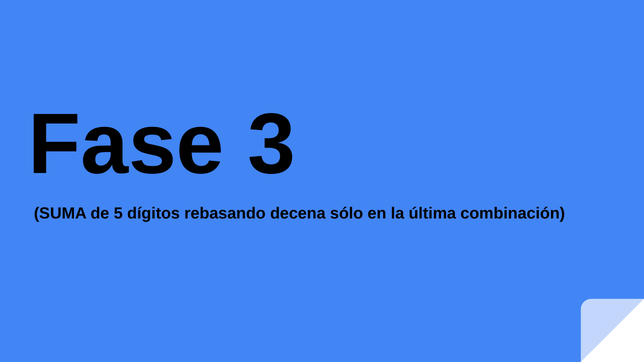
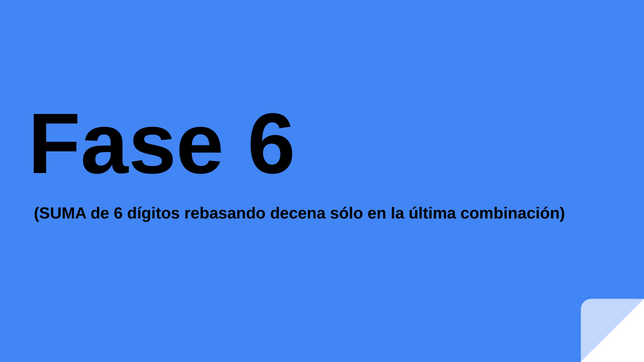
Fase 3: 3 -> 6 (272, 145)
de 5: 5 -> 6 (118, 214)
